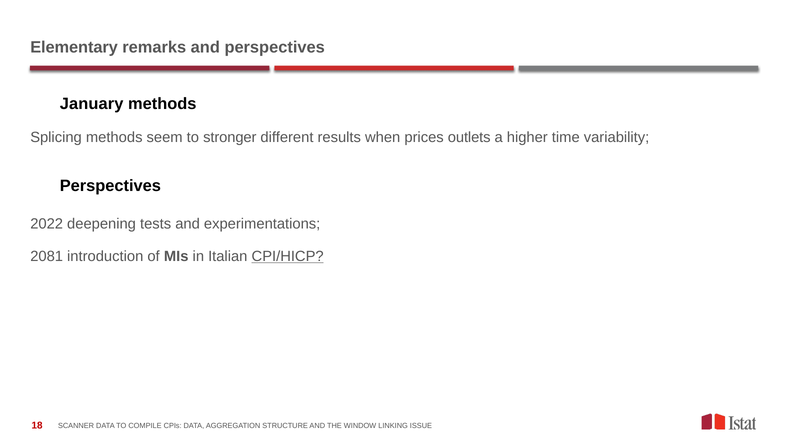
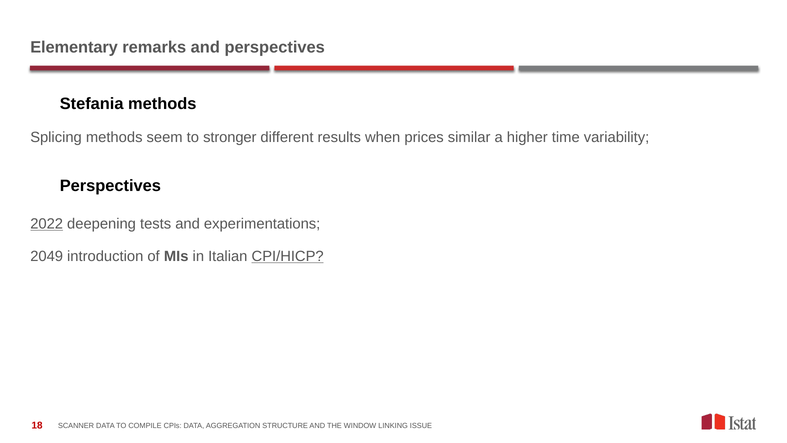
January: January -> Stefania (92, 104)
outlets: outlets -> similar (469, 137)
2022 underline: none -> present (47, 224)
2081: 2081 -> 2049 (47, 256)
